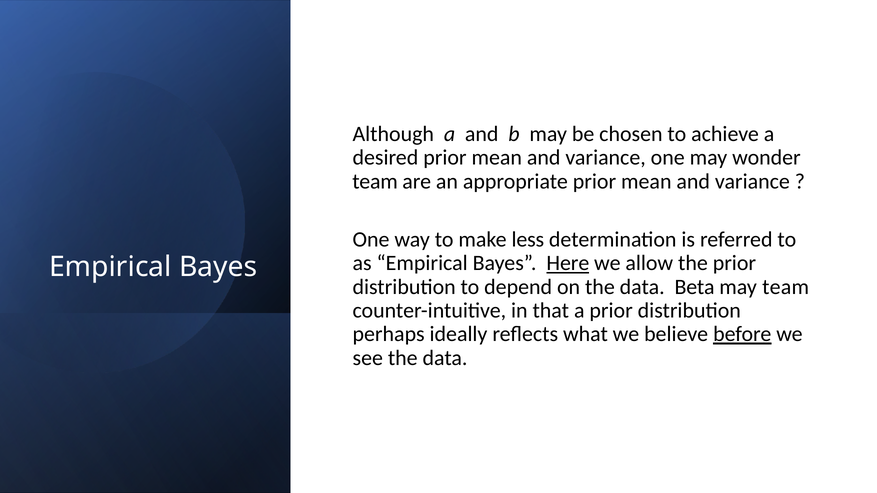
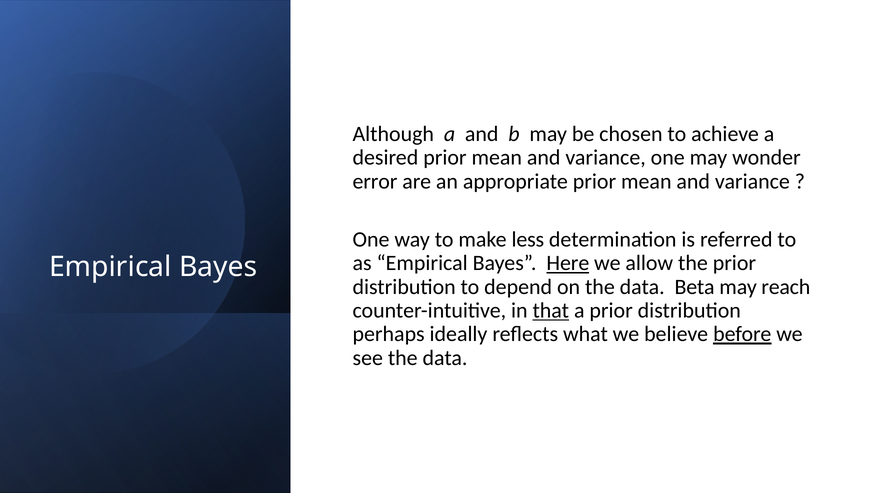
team: team -> error (375, 181)
may team: team -> reach (786, 287)
that underline: none -> present (551, 311)
